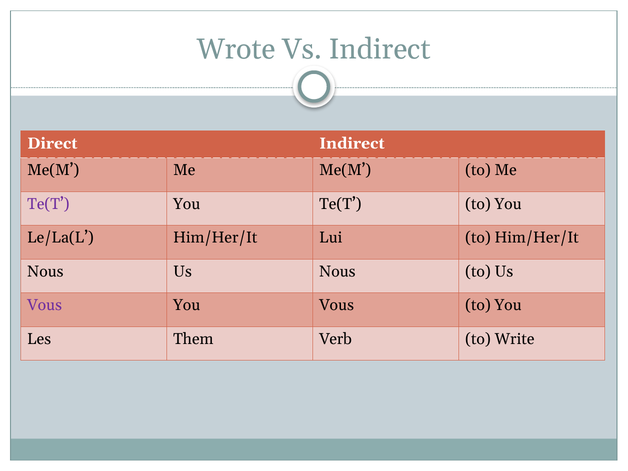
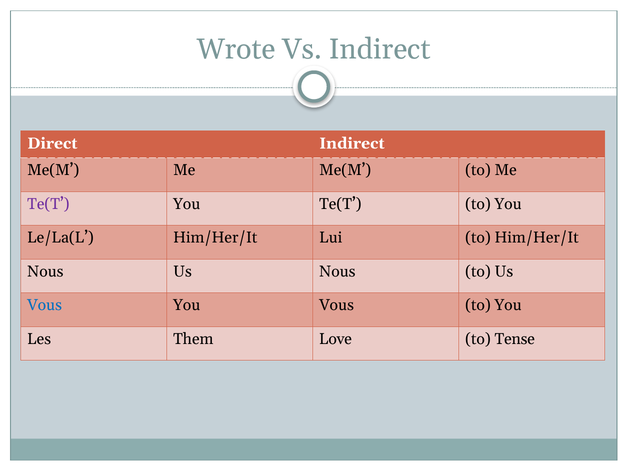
Vous colour: purple -> blue (45, 305)
Verb: Verb -> Love (336, 339)
Write: Write -> Tense (515, 339)
